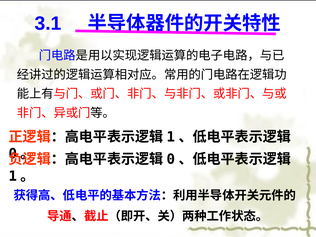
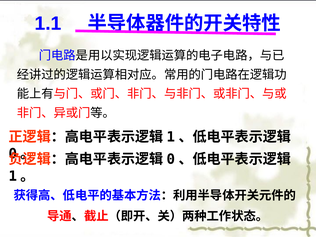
3.1: 3.1 -> 1.1 (48, 23)
